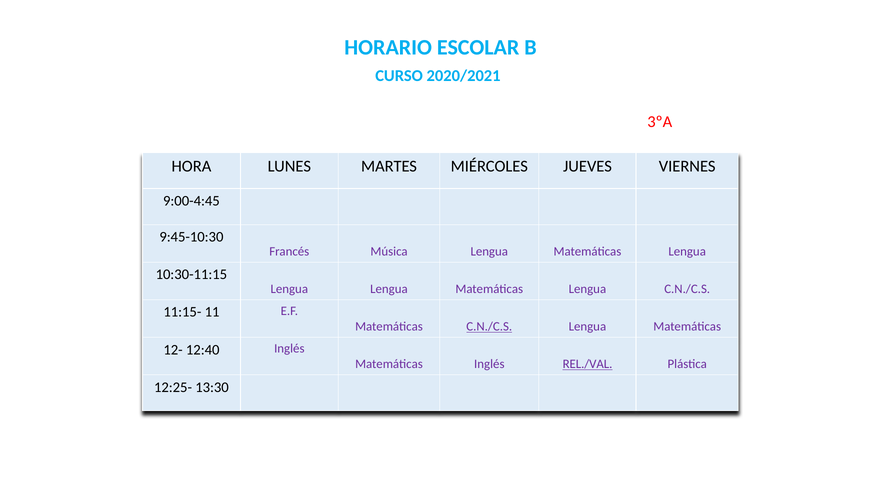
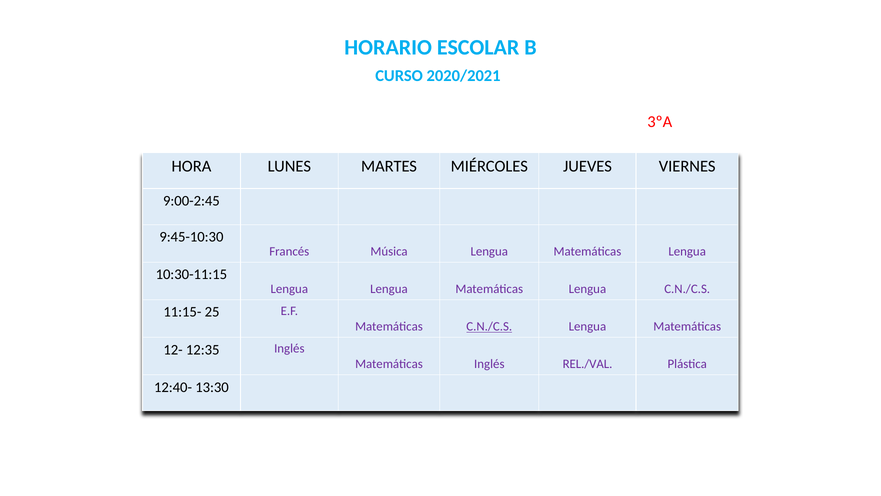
9:00-4:45: 9:00-4:45 -> 9:00-2:45 (191, 201)
11: 11 -> 25 (212, 312)
12:40: 12:40 -> 12:35 (203, 349)
REL./VAL underline: present -> none (588, 364)
12:25-: 12:25- -> 12:40- (173, 387)
